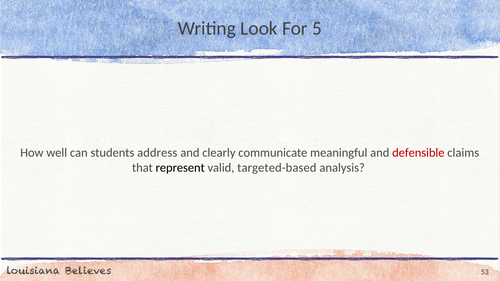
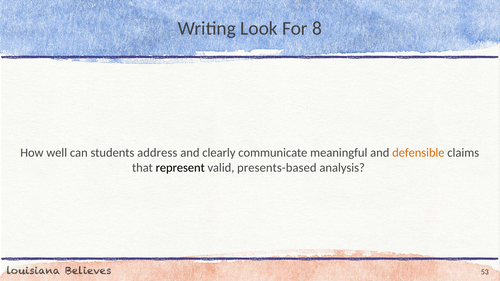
5: 5 -> 8 (317, 29)
defensible colour: red -> orange (418, 153)
targeted-based: targeted-based -> presents-based (277, 168)
